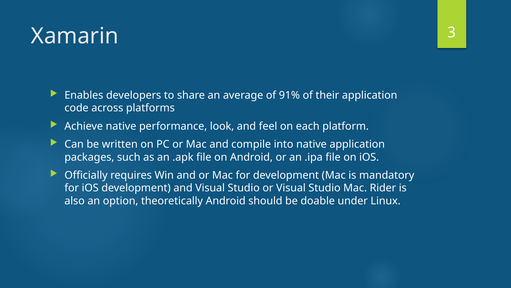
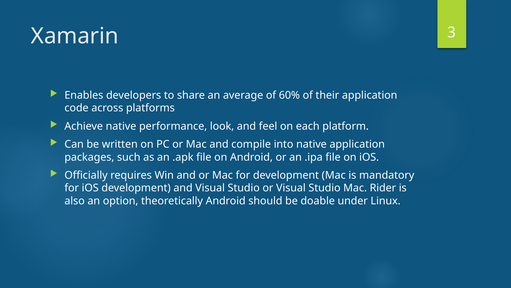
91%: 91% -> 60% (289, 95)
